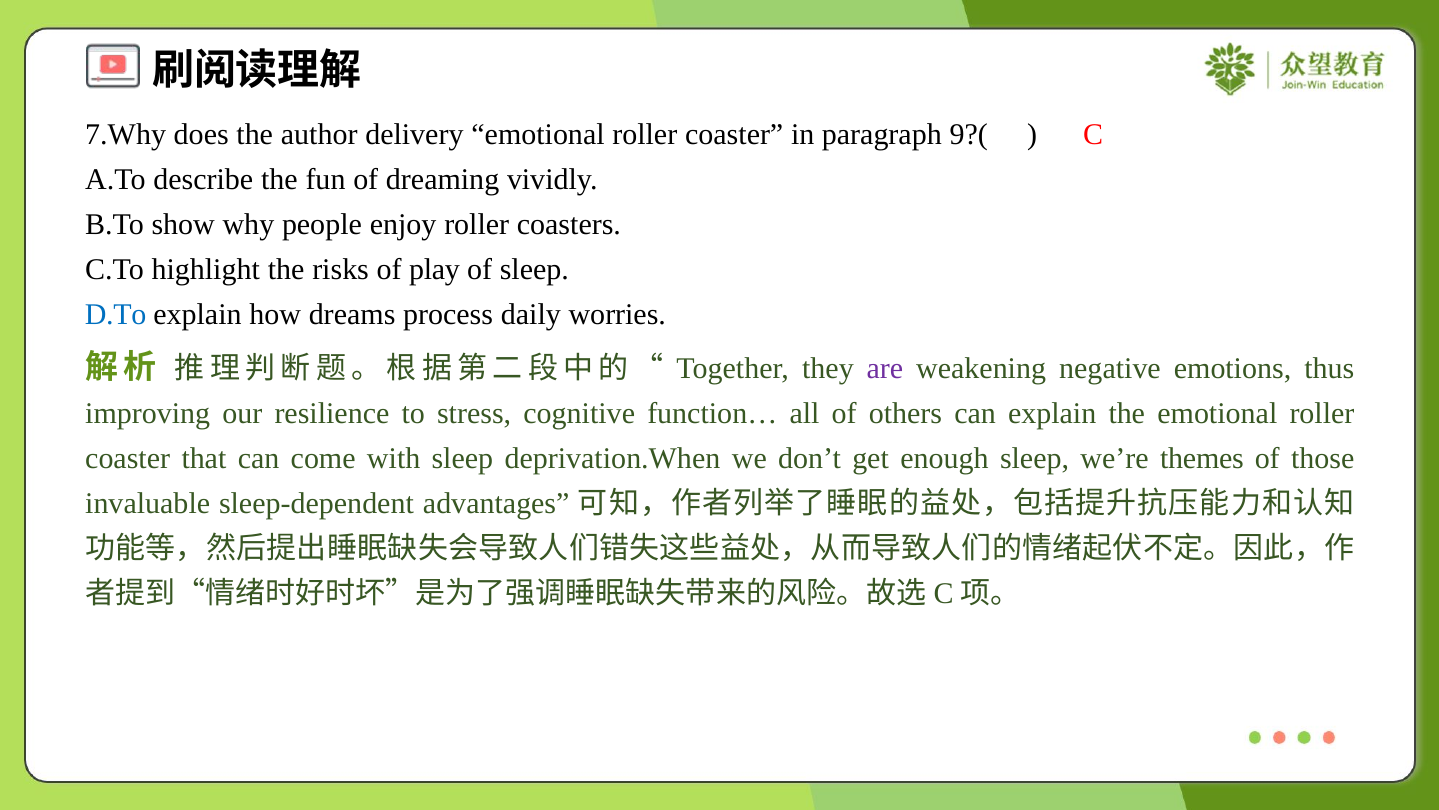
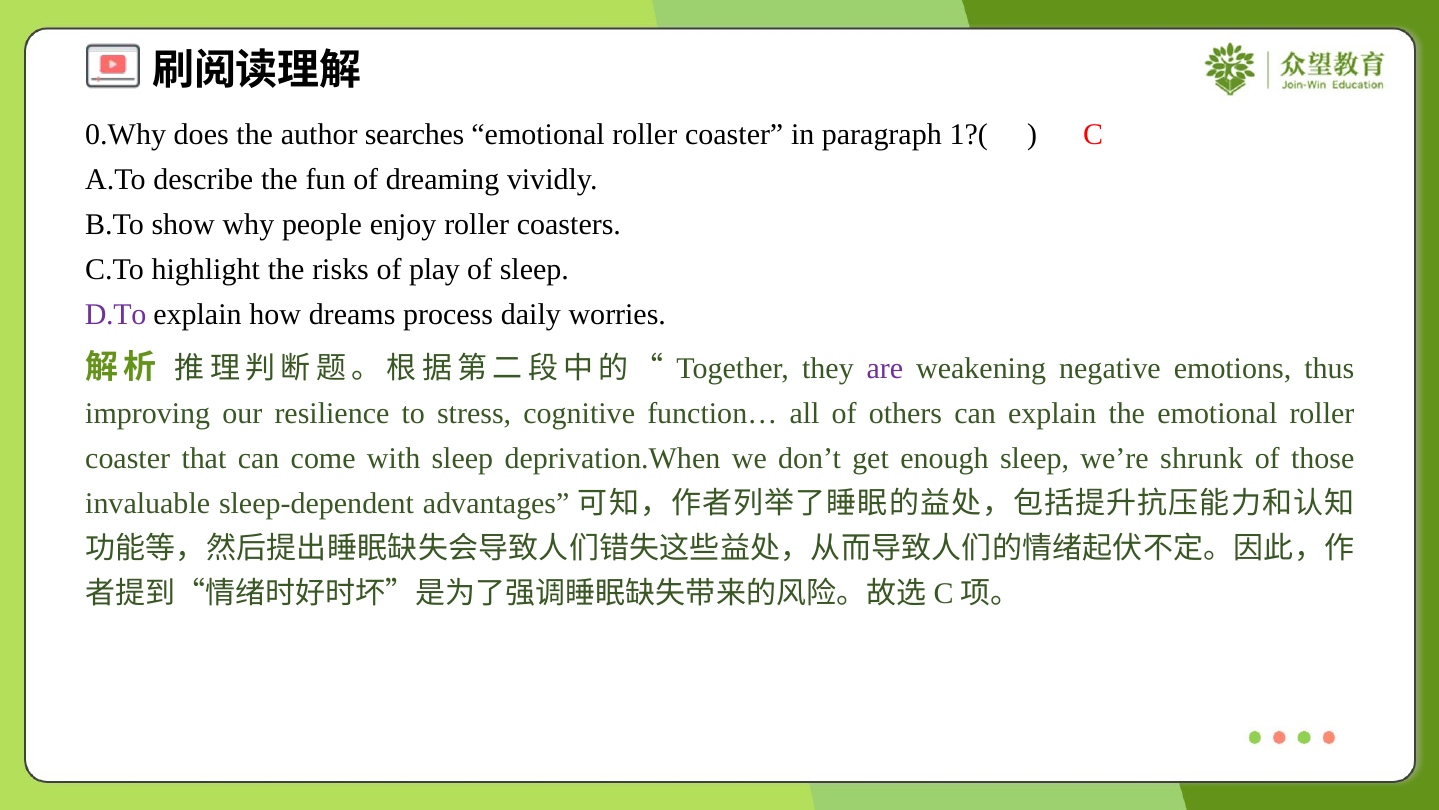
7.Why: 7.Why -> 0.Why (126, 135)
delivery: delivery -> searches (415, 135)
9?(: 9?( -> 1?( (969, 135)
D.To colour: blue -> purple (116, 315)
themes: themes -> shrunk (1202, 459)
